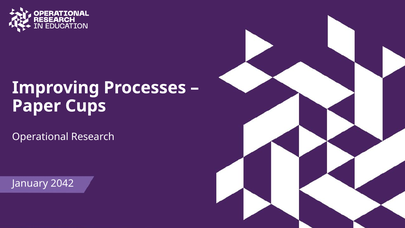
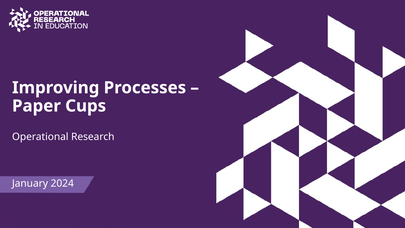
2042: 2042 -> 2024 (62, 183)
